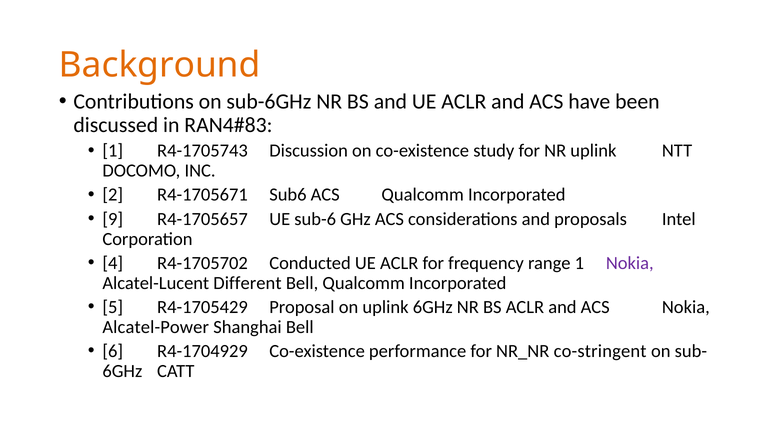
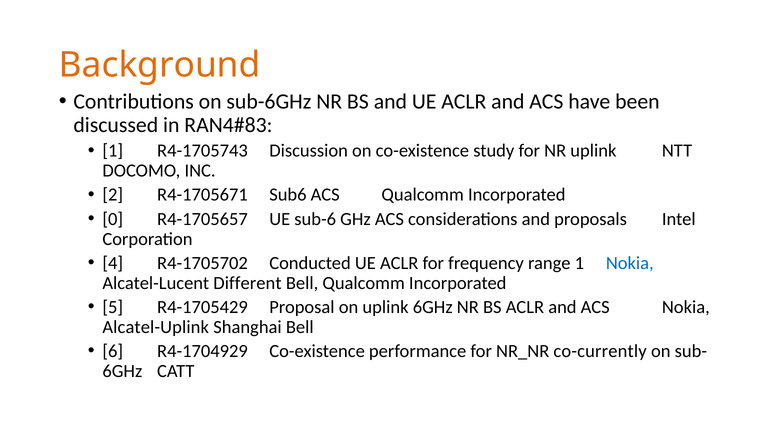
9: 9 -> 0 (113, 219)
Nokia colour: purple -> blue (630, 263)
Alcatel-Power: Alcatel-Power -> Alcatel-Uplink (156, 327)
co-stringent: co-stringent -> co-currently (600, 351)
